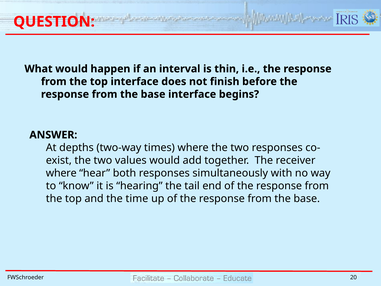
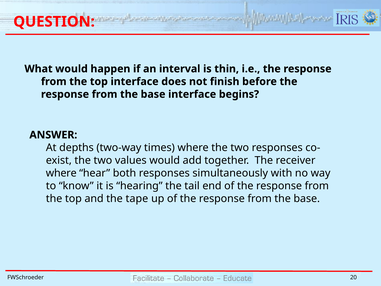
time: time -> tape (137, 198)
